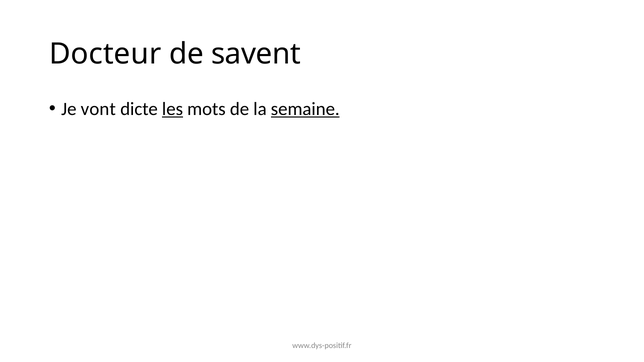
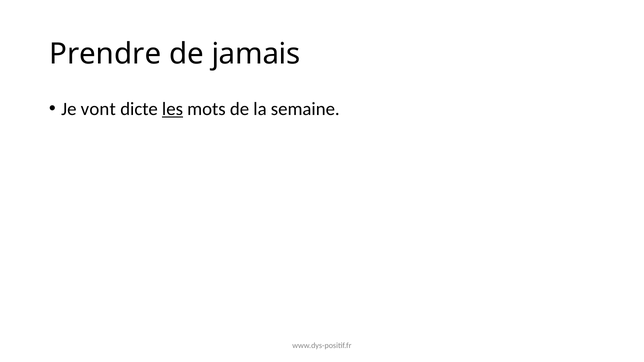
Docteur: Docteur -> Prendre (105, 54)
savent: savent -> jamais (256, 54)
semaine underline: present -> none (305, 109)
